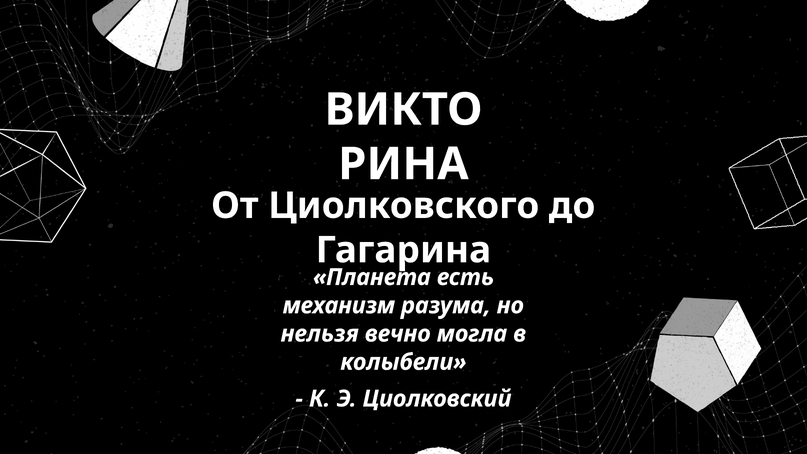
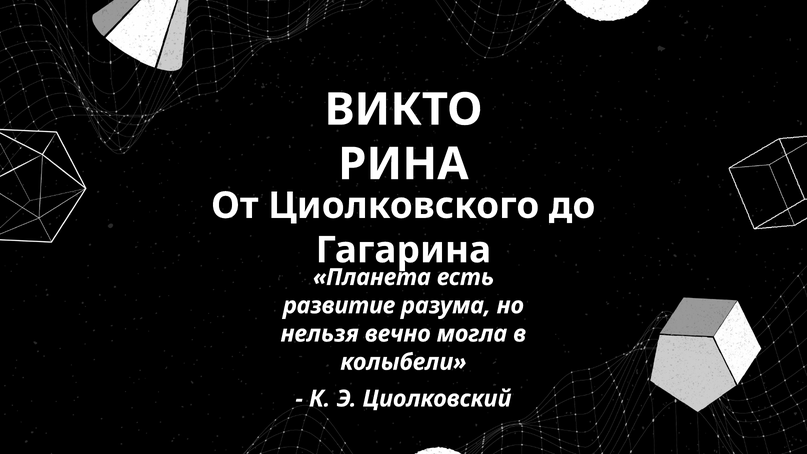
механизм: механизм -> развитие (339, 306)
